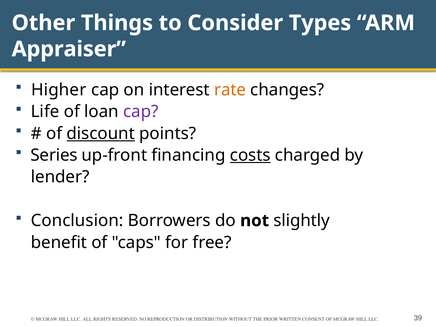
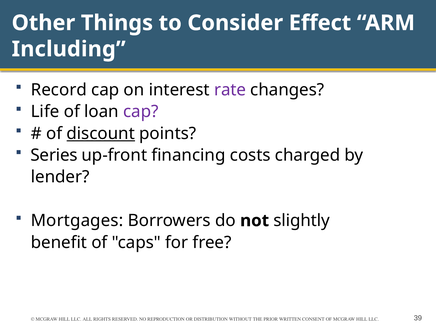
Types: Types -> Effect (320, 23)
Appraiser: Appraiser -> Including (69, 49)
Higher: Higher -> Record (59, 90)
rate colour: orange -> purple (230, 90)
costs underline: present -> none (250, 155)
Conclusion: Conclusion -> Mortgages (77, 221)
